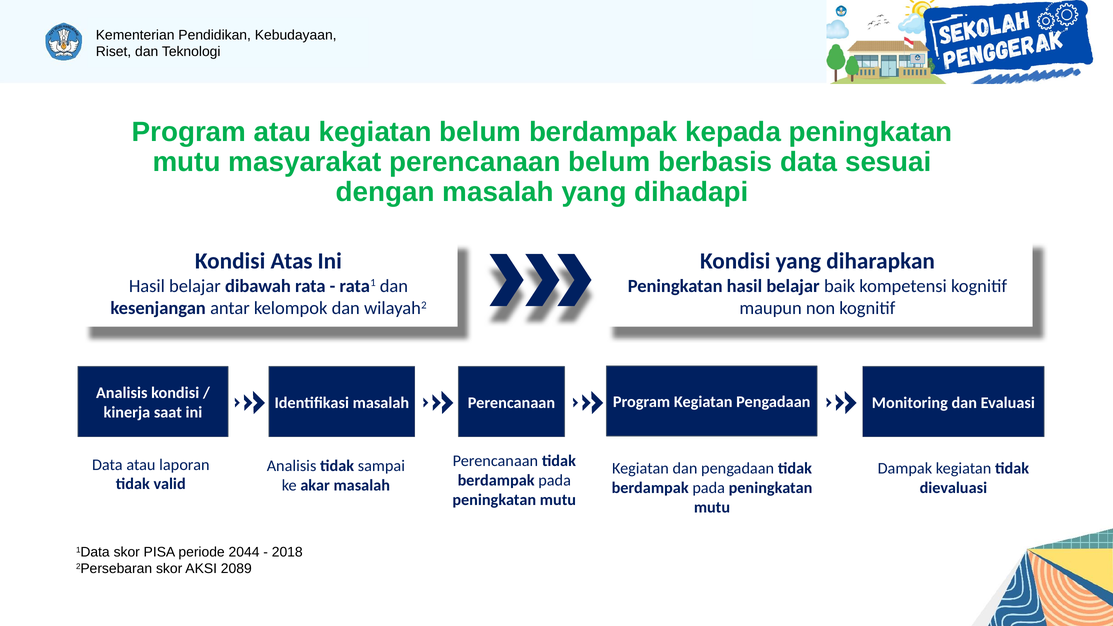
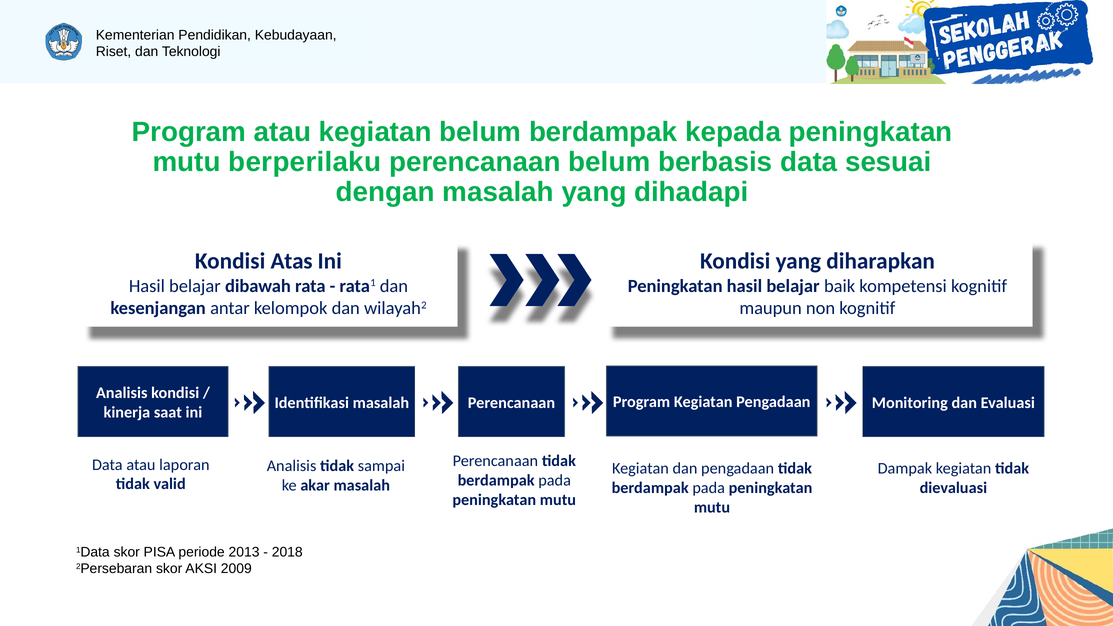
masyarakat: masyarakat -> berperilaku (305, 162)
2044: 2044 -> 2013 (244, 552)
2089: 2089 -> 2009 (236, 569)
